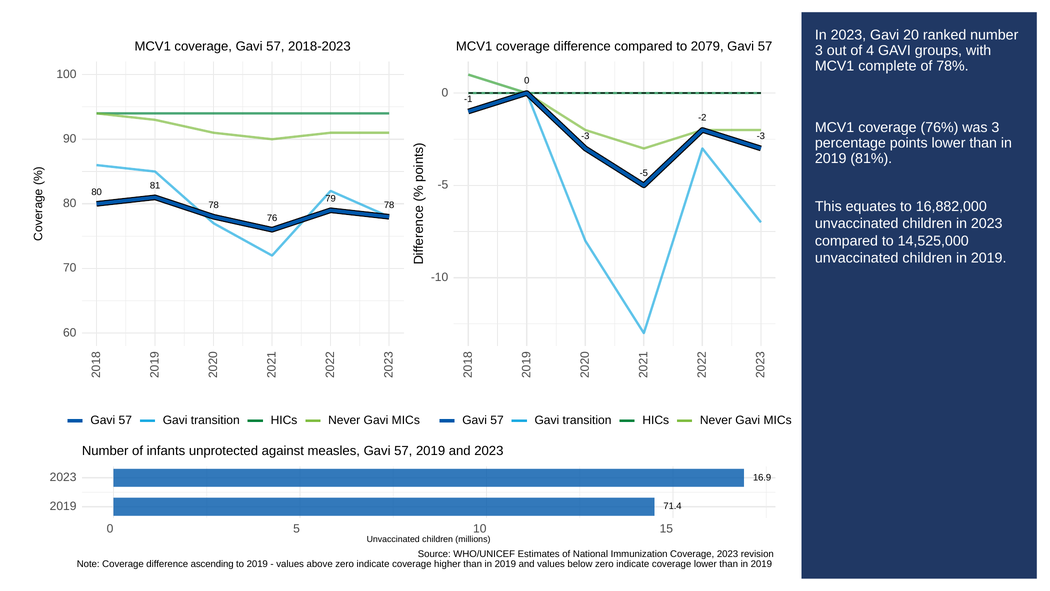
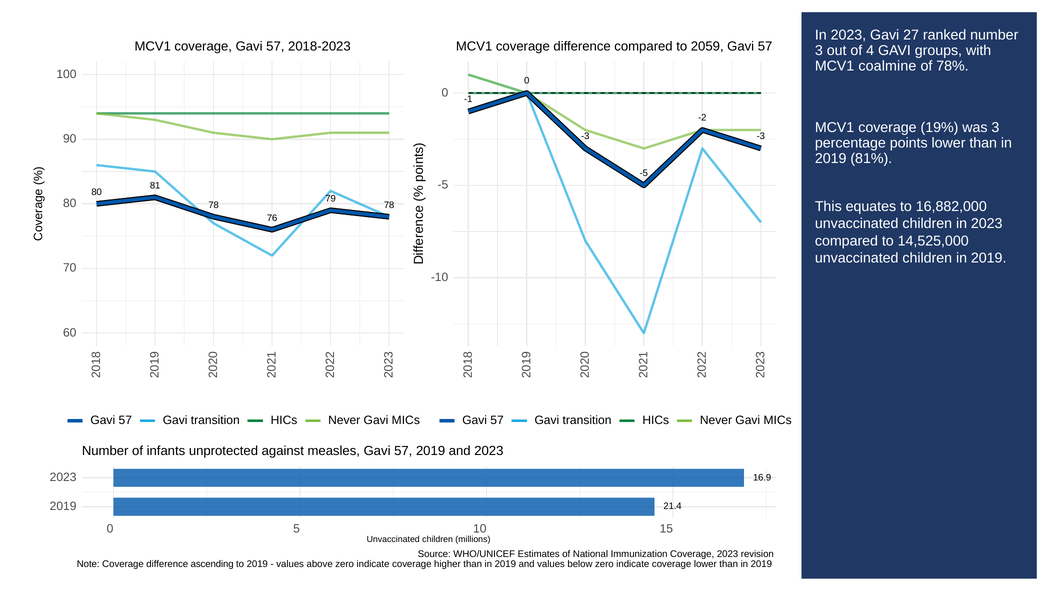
20: 20 -> 27 (911, 35)
2079: 2079 -> 2059 (707, 46)
complete: complete -> coalmine (887, 66)
76%: 76% -> 19% (939, 128)
71.4: 71.4 -> 21.4 (673, 506)
